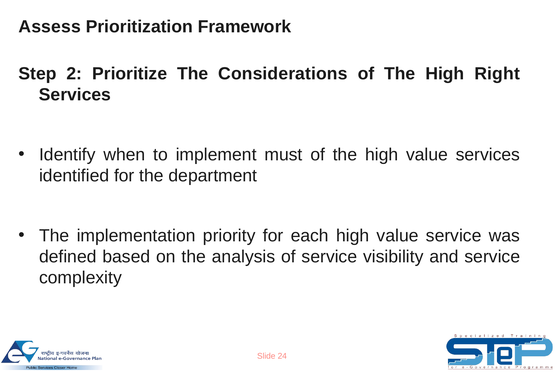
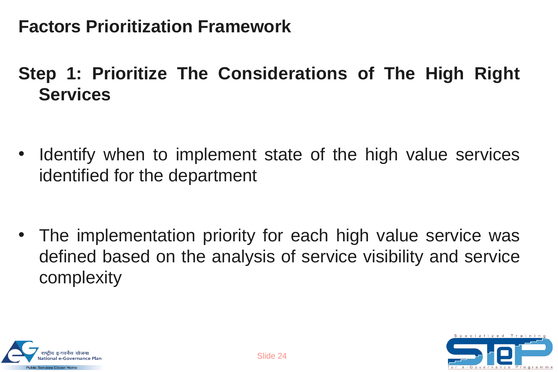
Assess: Assess -> Factors (50, 27)
2: 2 -> 1 (74, 74)
must: must -> state (283, 155)
